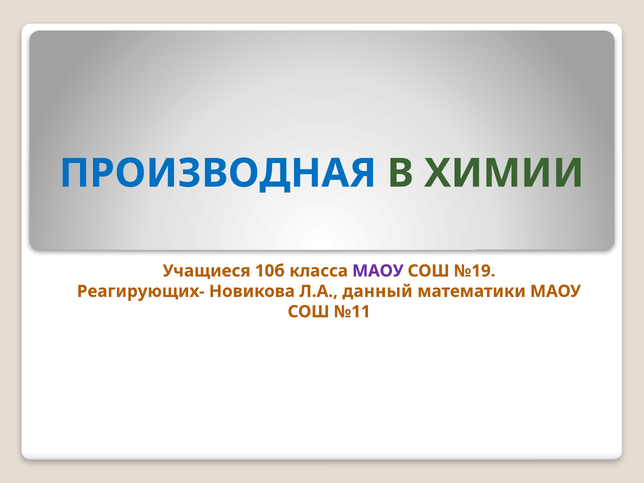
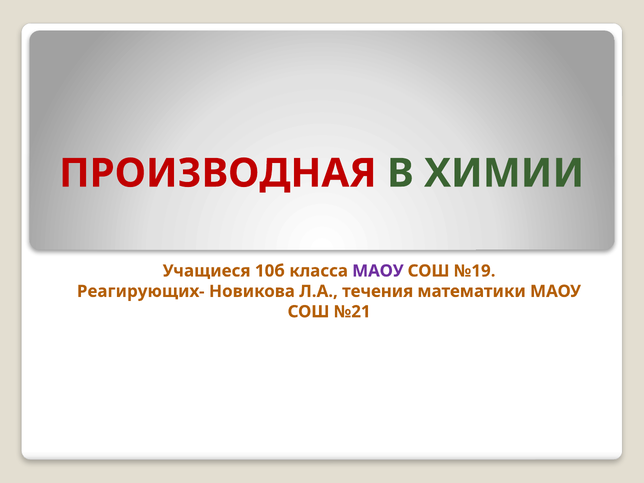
ПРОИЗВОДНАЯ colour: blue -> red (218, 173)
данный: данный -> течения (378, 291)
№11: №11 -> №21 (352, 312)
